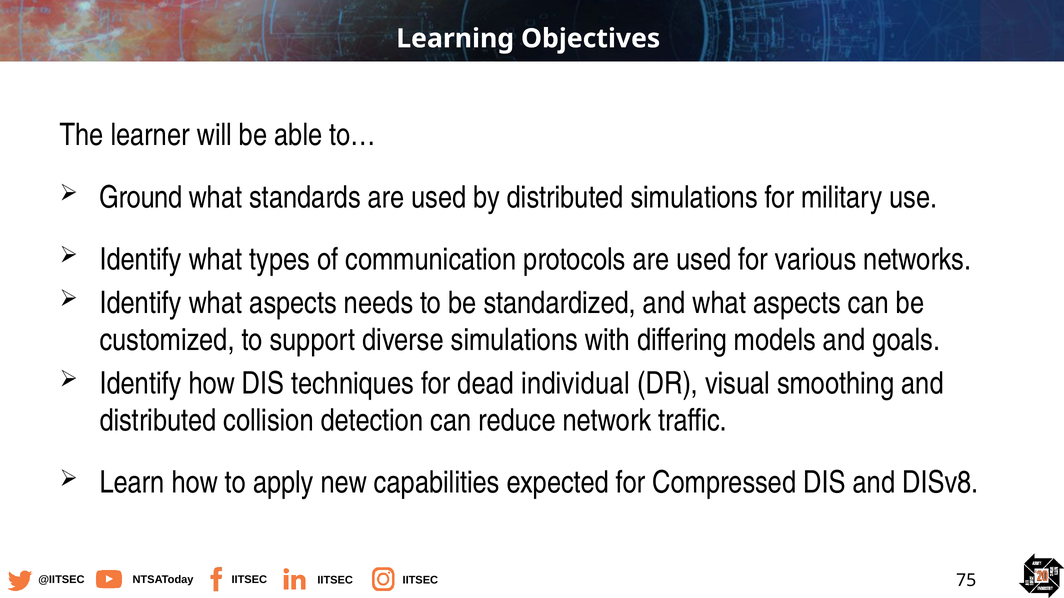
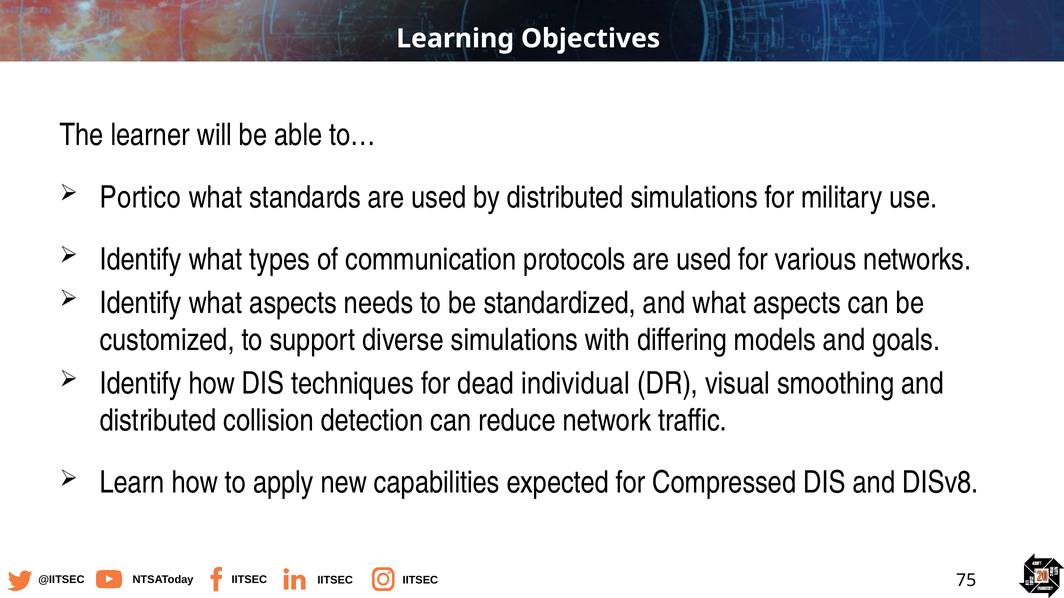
Ground: Ground -> Portico (140, 197)
